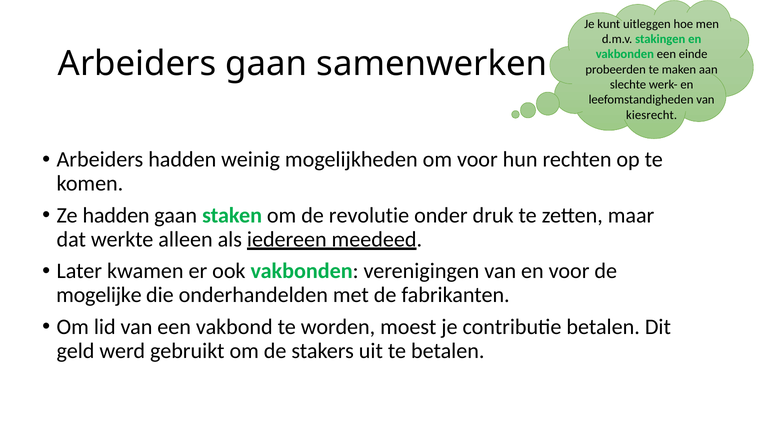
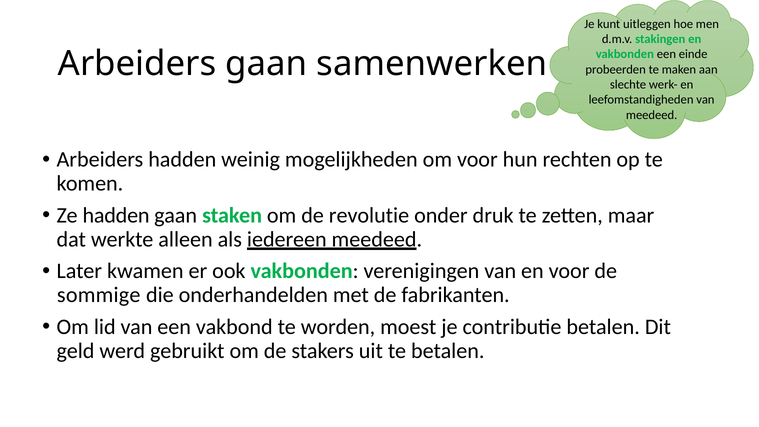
kiesrecht: kiesrecht -> meedeed (652, 115)
mogelijke: mogelijke -> sommige (99, 295)
